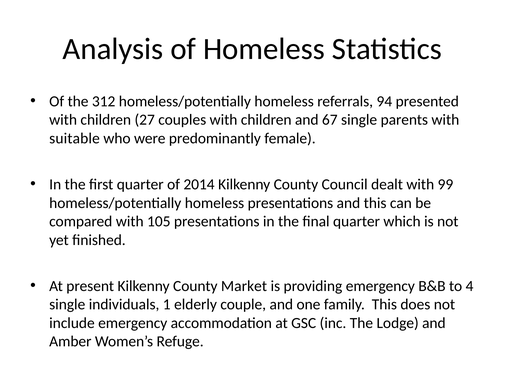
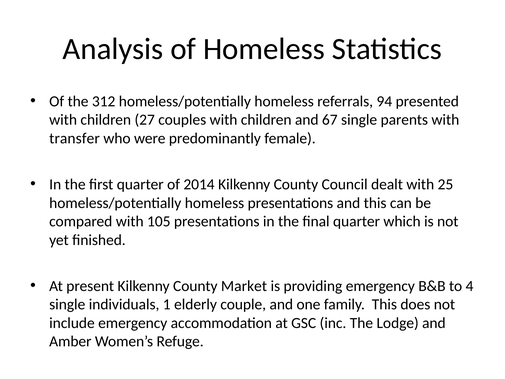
suitable: suitable -> transfer (75, 138)
99: 99 -> 25 (445, 184)
